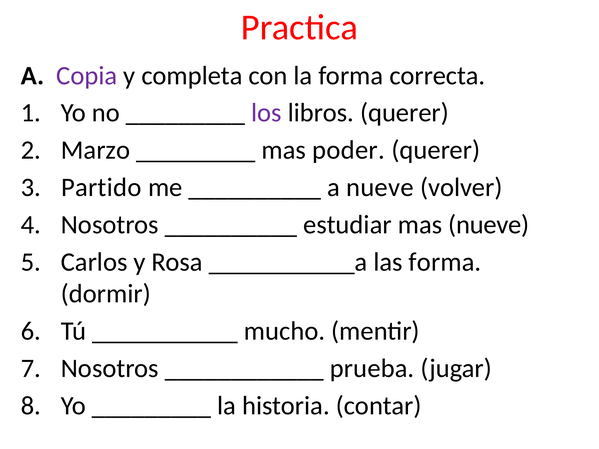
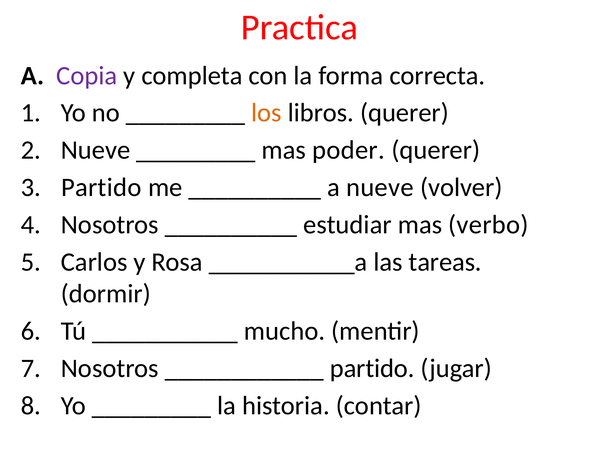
los colour: purple -> orange (266, 113)
Marzo: Marzo -> Nueve (96, 150)
mas nueve: nueve -> verbo (488, 225)
las forma: forma -> tareas (445, 262)
prueba: prueba -> partido (372, 369)
